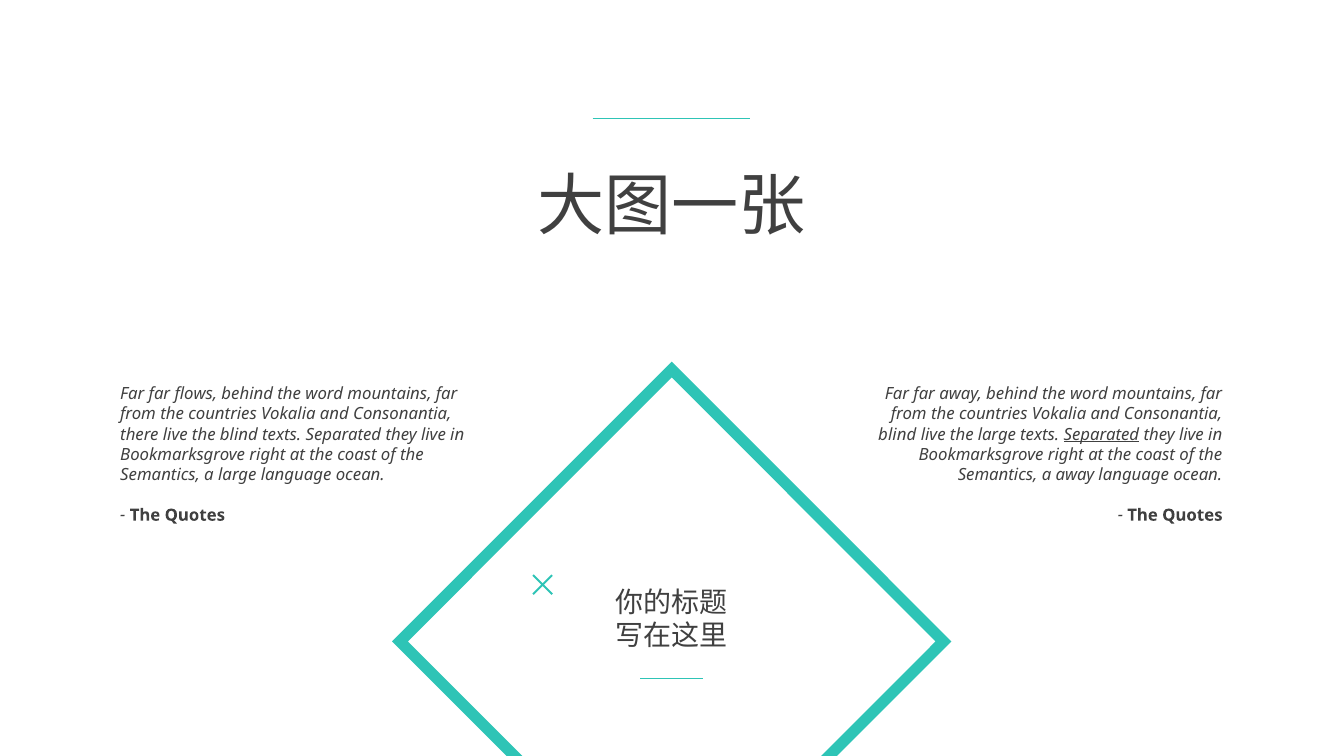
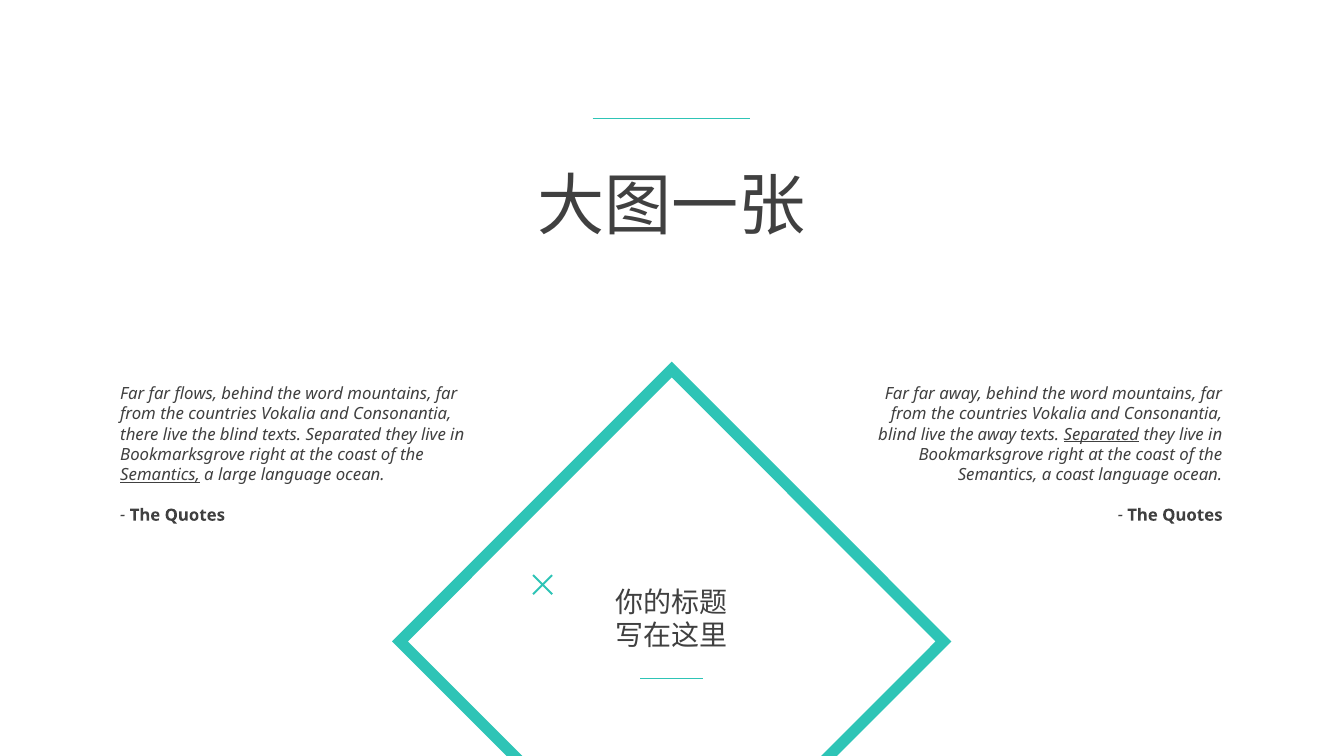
the large: large -> away (997, 434)
Semantics underline: none -> present (160, 474)
a away: away -> coast (1075, 474)
